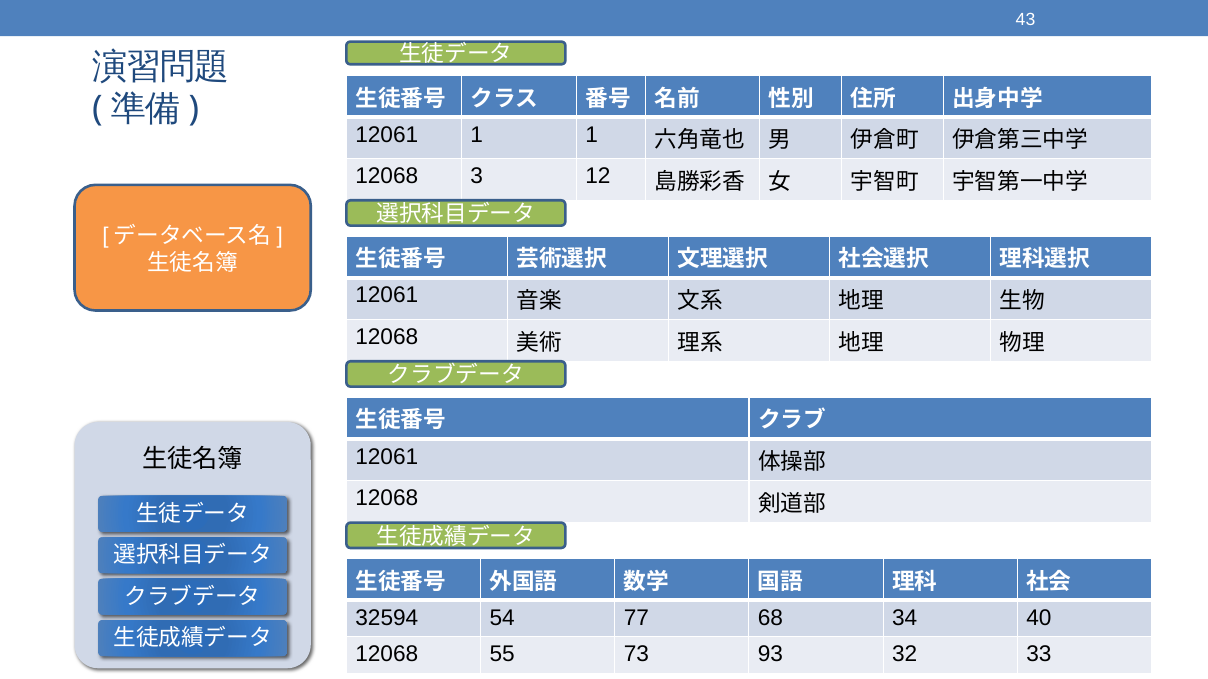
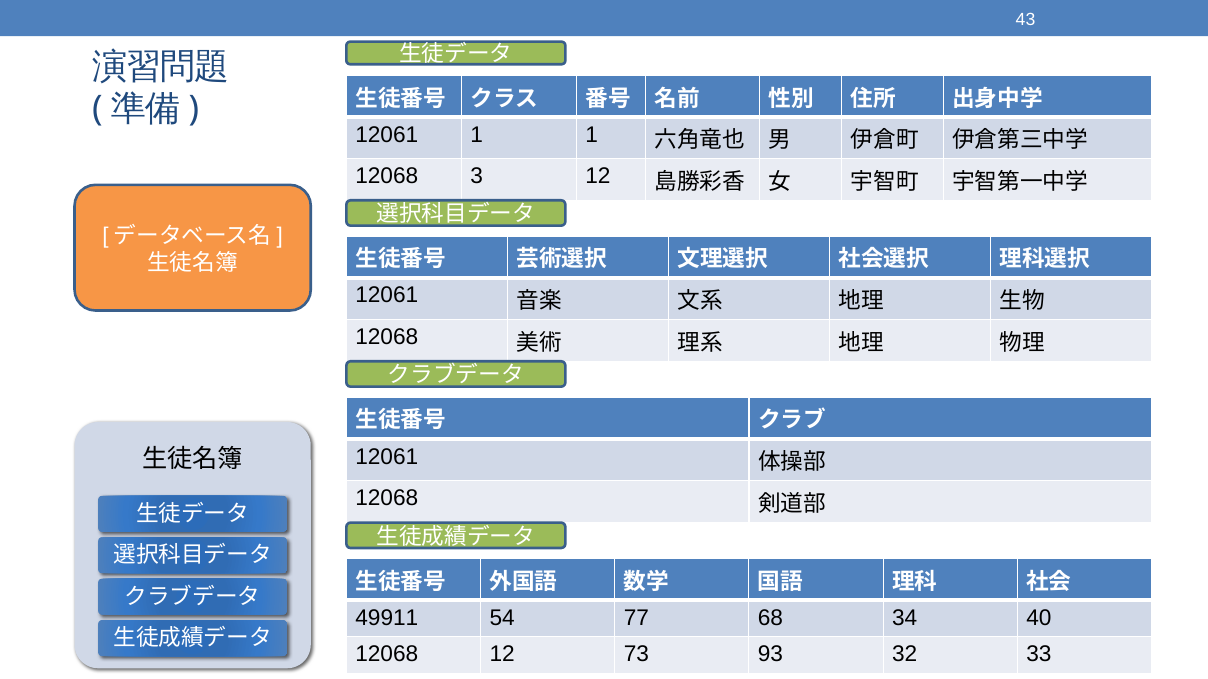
32594: 32594 -> 49911 (387, 618)
12068 55: 55 -> 12 (502, 655)
